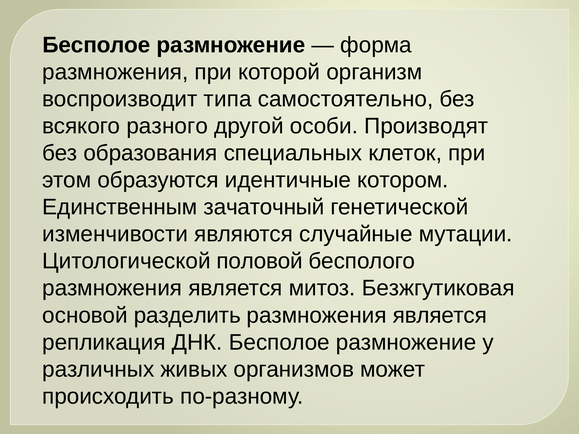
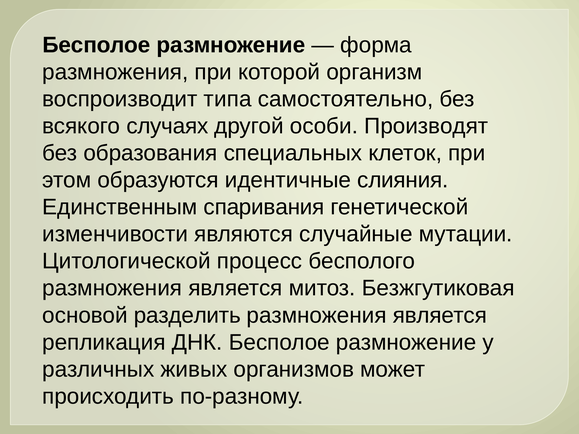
разного: разного -> случаях (167, 126)
котором: котором -> слияния (403, 180)
зачаточный: зачаточный -> спаривания (264, 207)
половой: половой -> процесс (260, 261)
